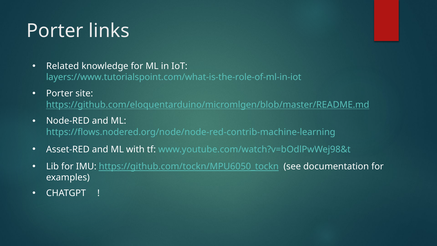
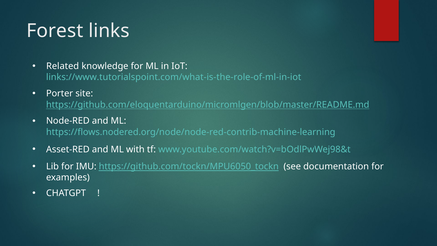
Porter: Porter -> Forest (55, 31)
layers://www.tutorialspoint.com/what-is-the-role-of-ml-in-iot: layers://www.tutorialspoint.com/what-is-the-role-of-ml-in-iot -> links://www.tutorialspoint.com/what-is-the-role-of-ml-in-iot (174, 77)
